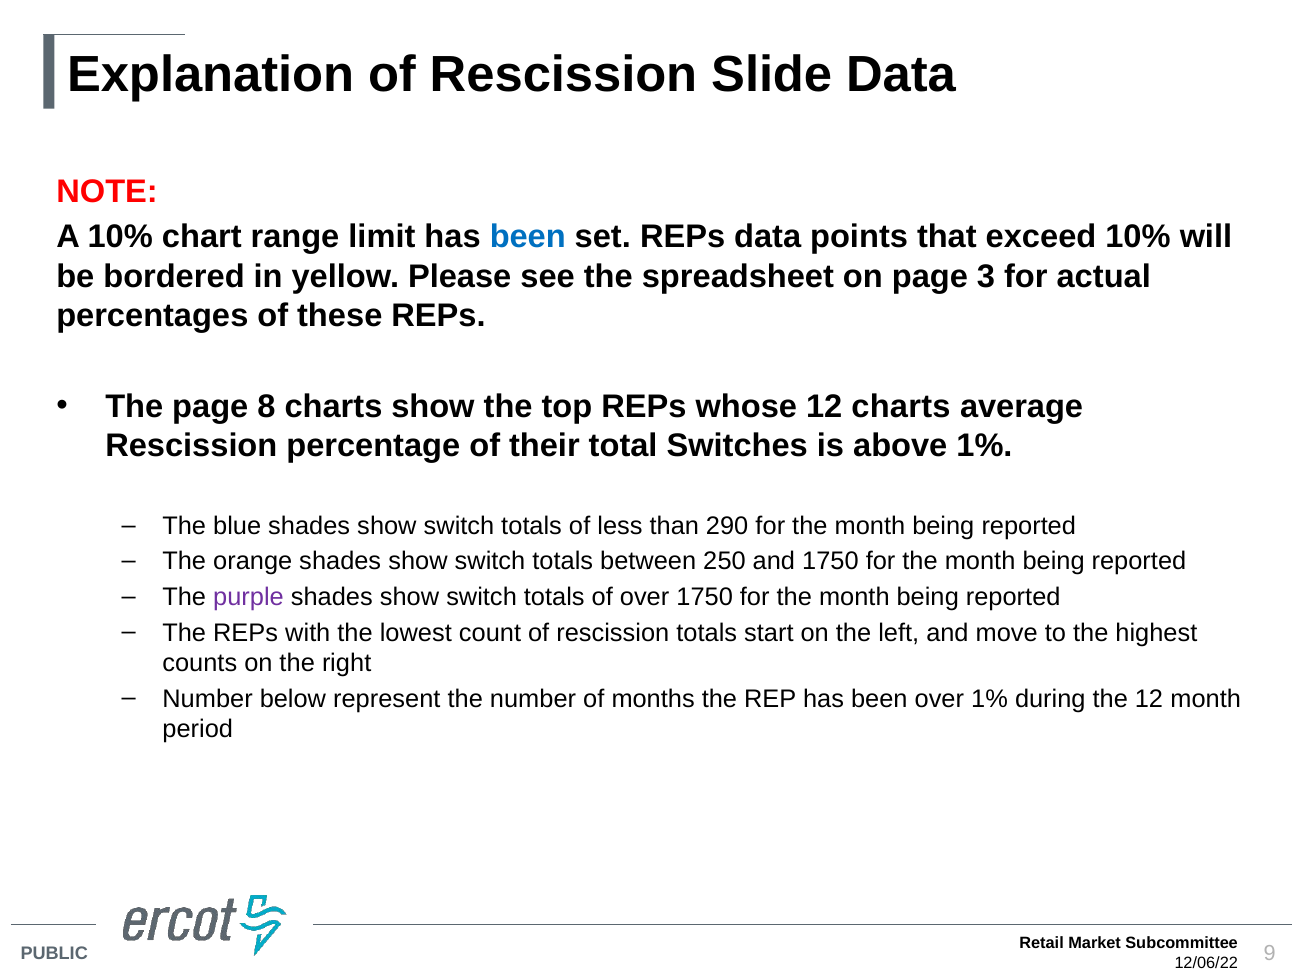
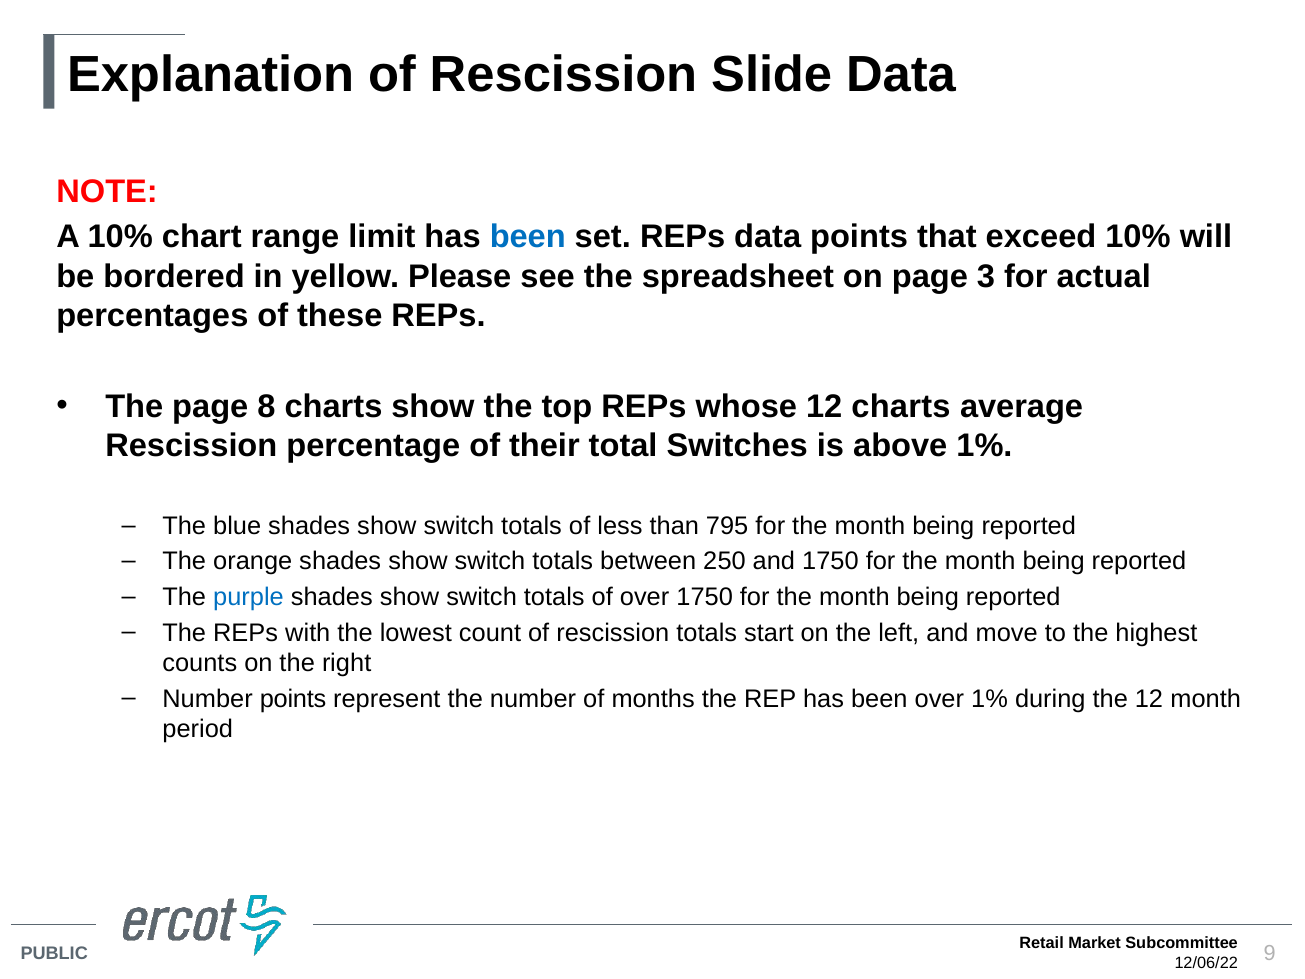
290: 290 -> 795 (727, 526)
purple colour: purple -> blue (249, 597)
Number below: below -> points (293, 699)
